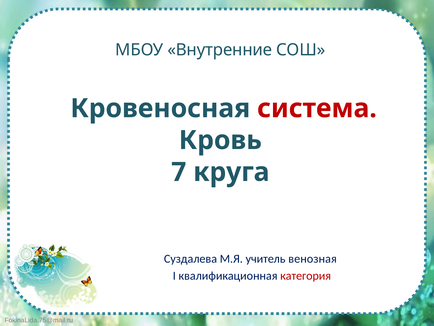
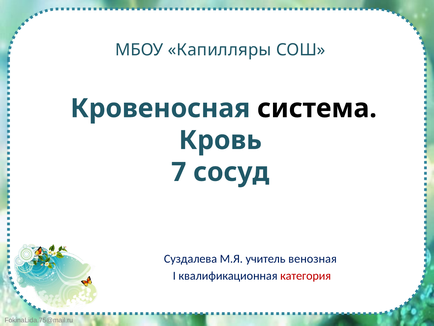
Внутренние: Внутренние -> Капилляры (220, 50)
система colour: red -> black (317, 108)
круга: круга -> сосуд (231, 172)
